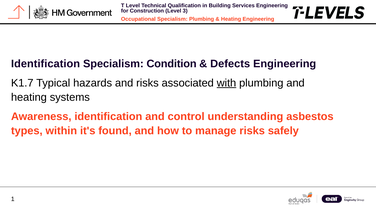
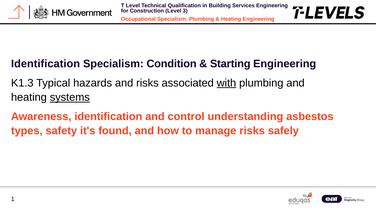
Defects: Defects -> Starting (230, 64)
K1.7: K1.7 -> K1.3 (22, 83)
systems underline: none -> present (70, 97)
within: within -> safety (61, 131)
